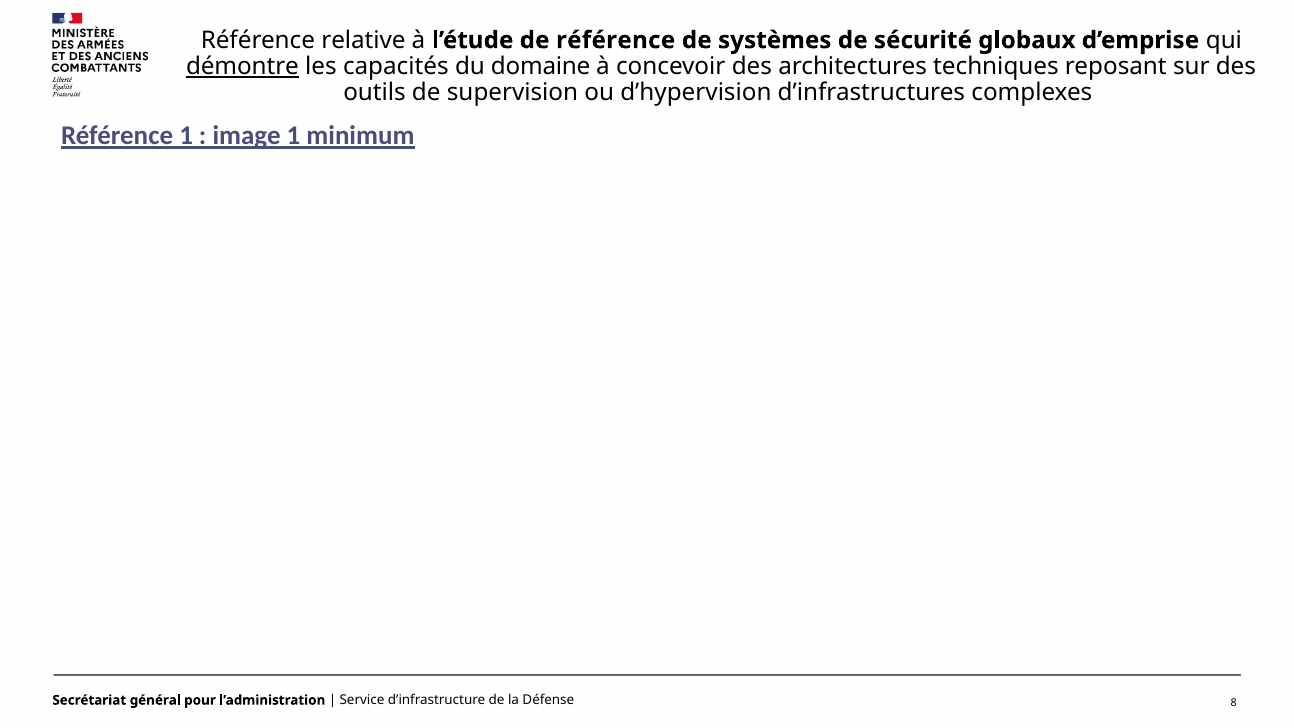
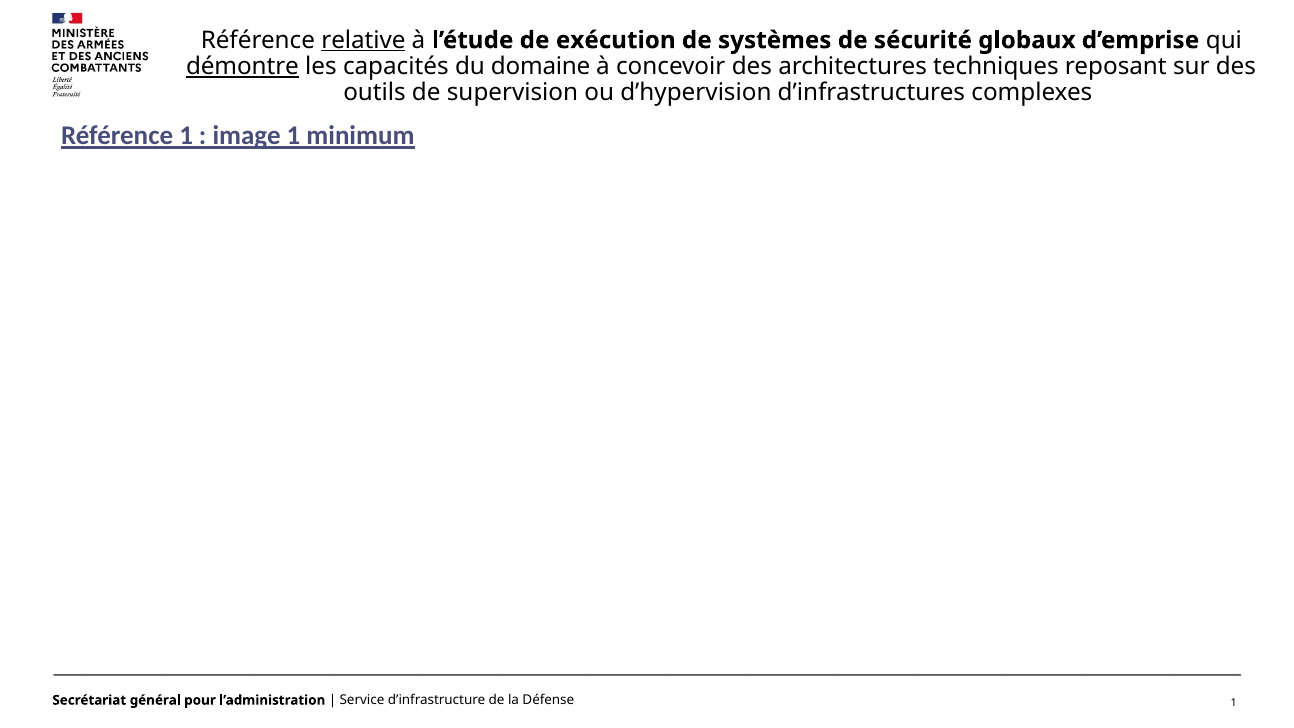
relative underline: none -> present (363, 40)
de référence: référence -> exécution (616, 40)
8: 8 -> 1 (1234, 703)
